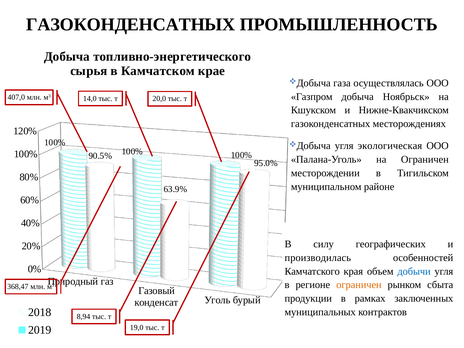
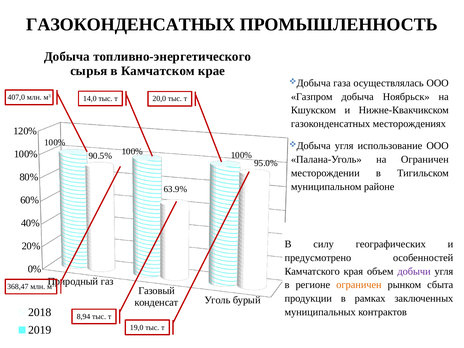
экологическая: экологическая -> использование (390, 146)
производилась: производилась -> предусмотрено (318, 258)
добычи colour: blue -> purple (414, 271)
